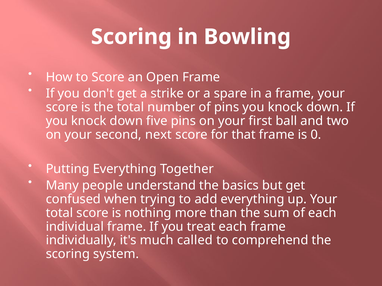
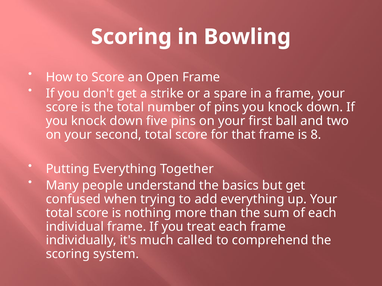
second next: next -> total (158, 135)
0: 0 -> 8 (316, 135)
